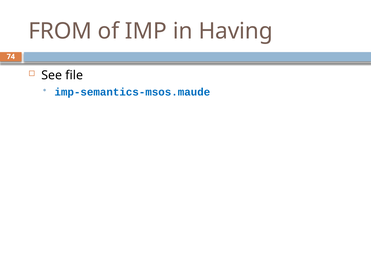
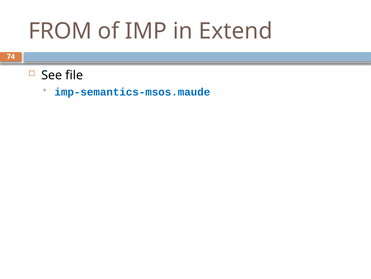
Having: Having -> Extend (236, 31)
